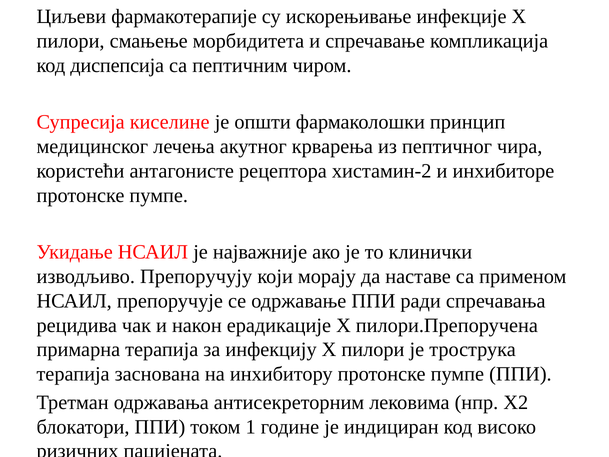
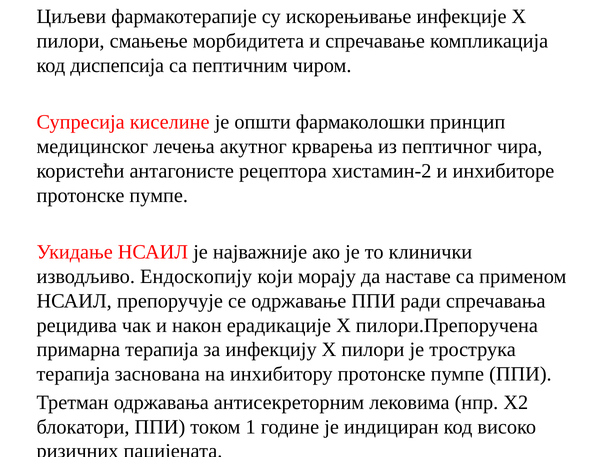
Препоручују: Препоручују -> Ендоскопију (196, 276)
